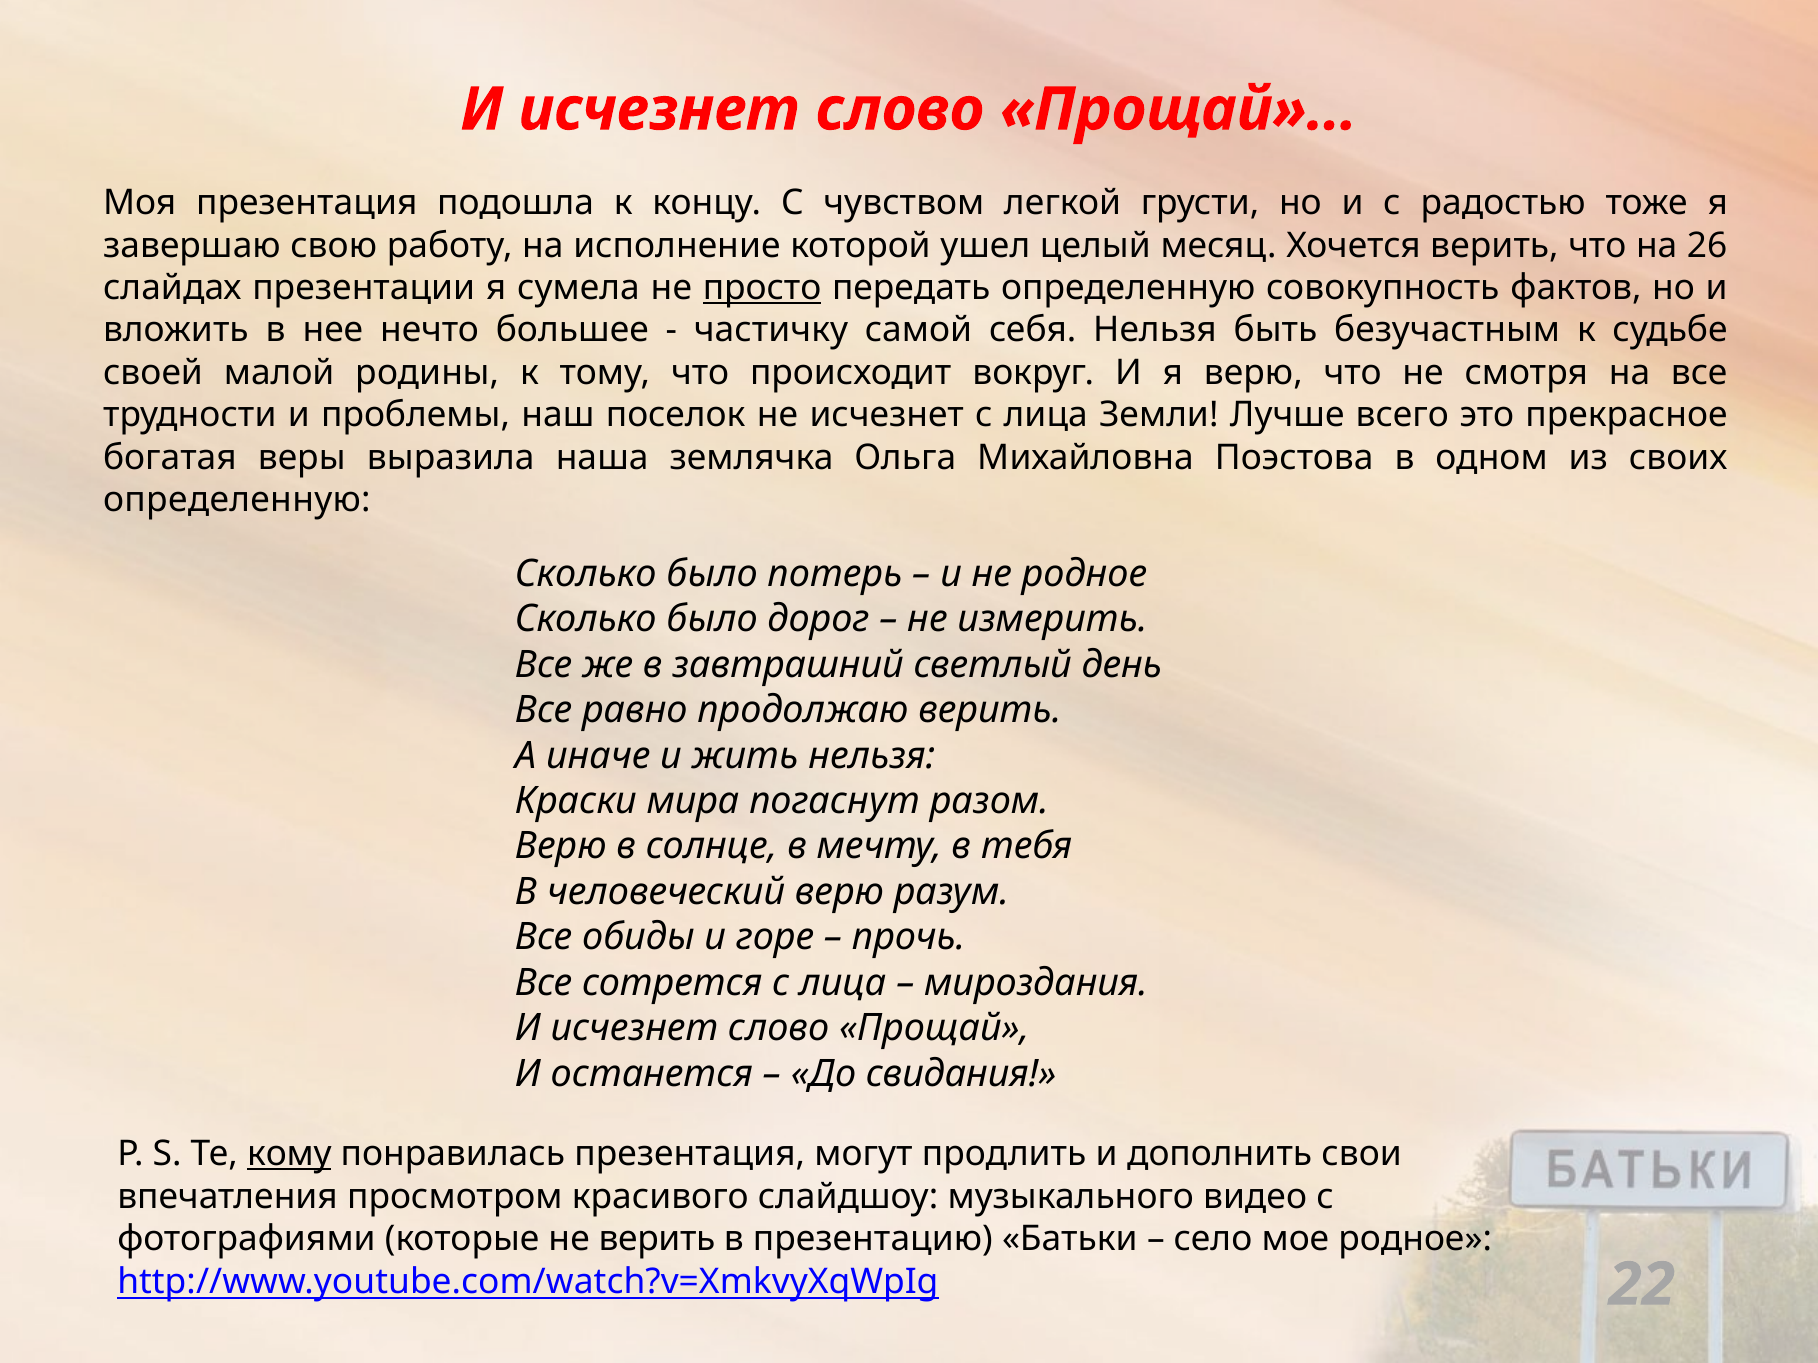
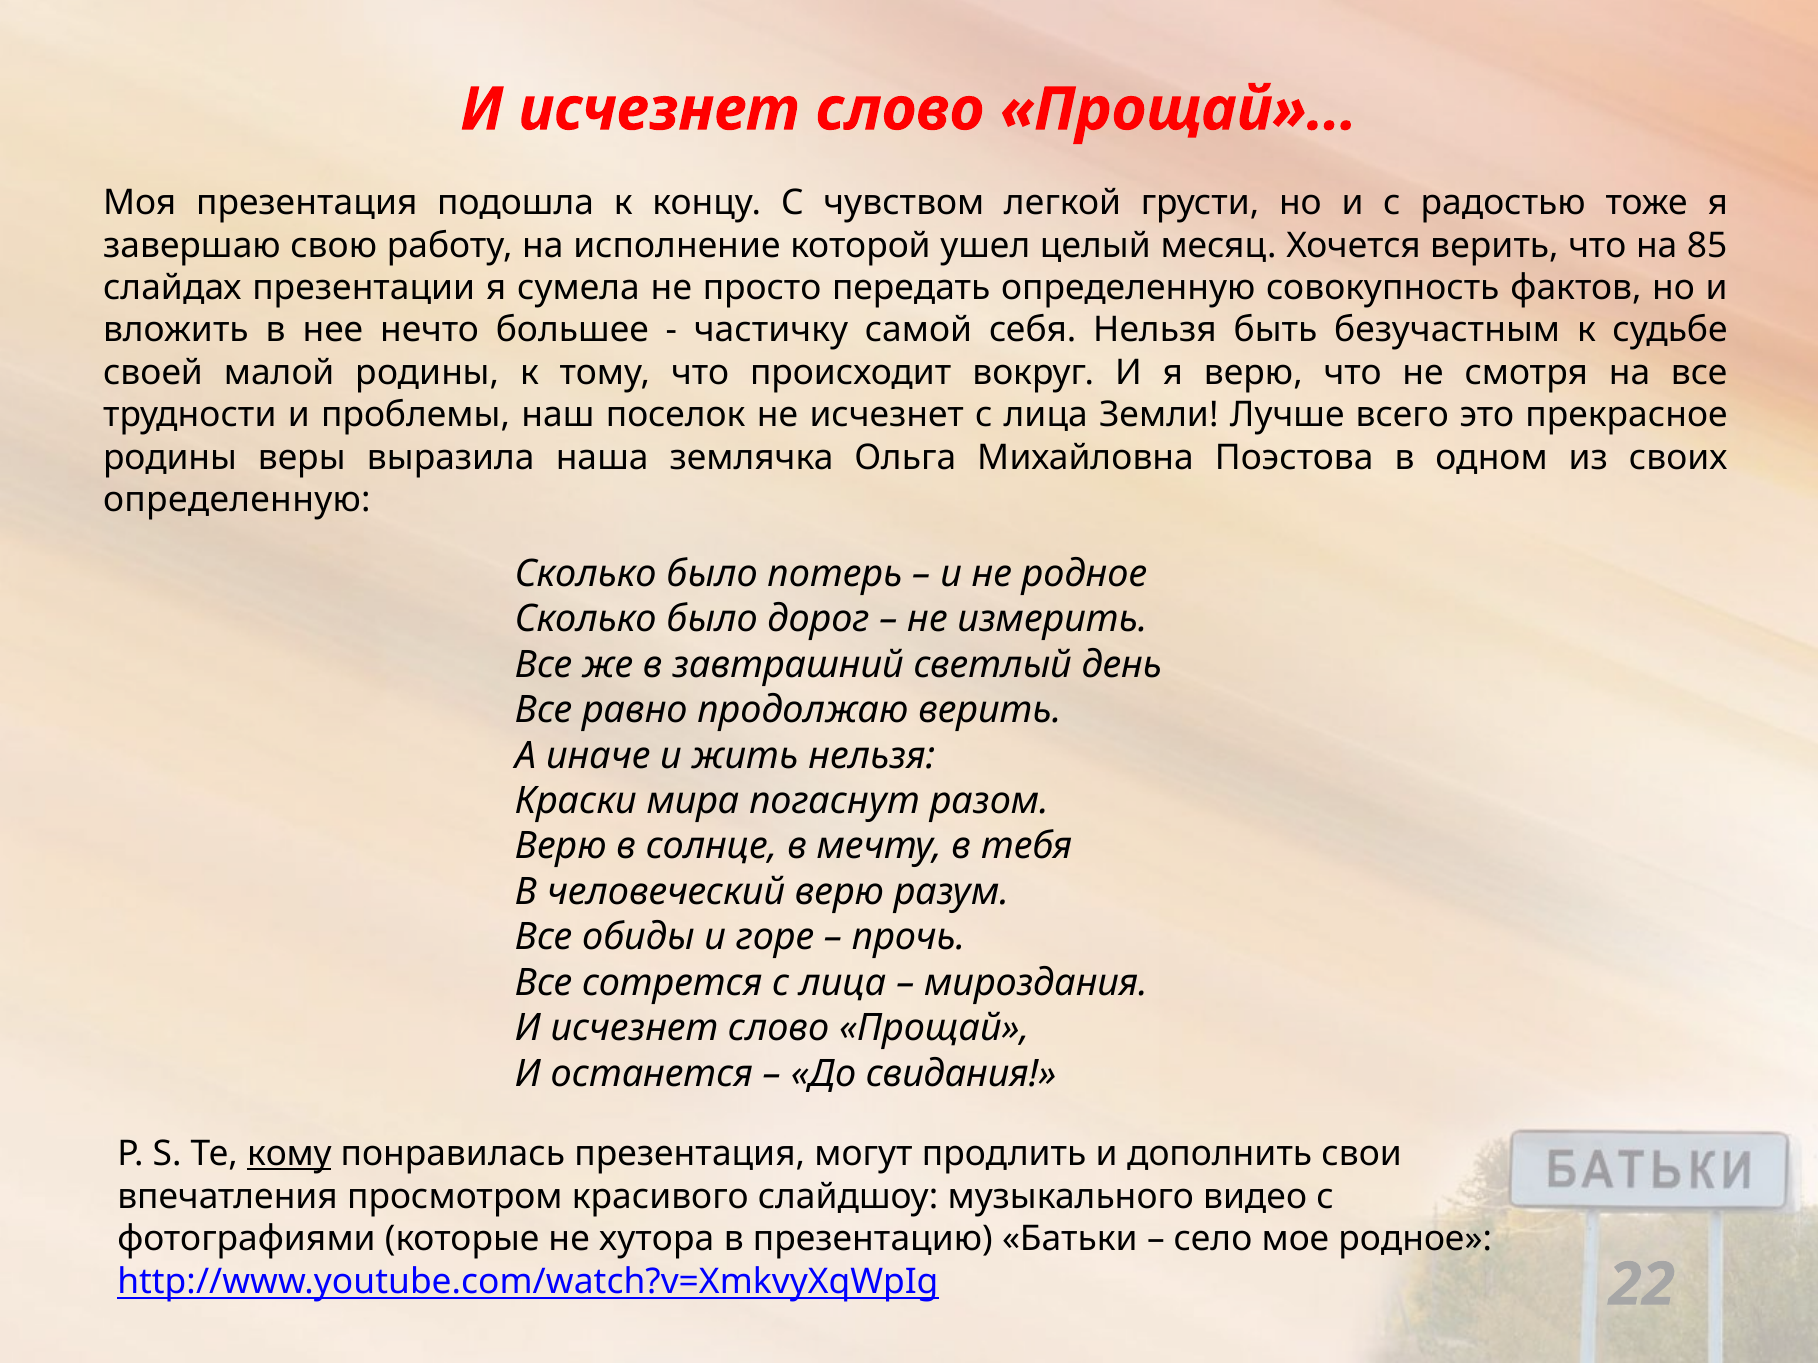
26: 26 -> 85 (1707, 245)
просто underline: present -> none (762, 288)
богатая: богатая -> родины (170, 458)
не верить: верить -> хутора (657, 1240)
